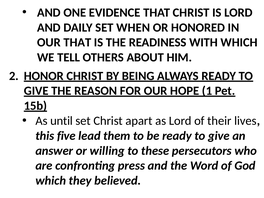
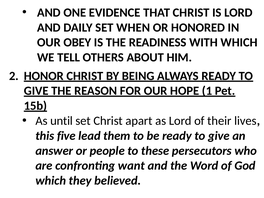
OUR THAT: THAT -> OBEY (77, 42)
willing: willing -> people (107, 151)
press: press -> want (131, 166)
